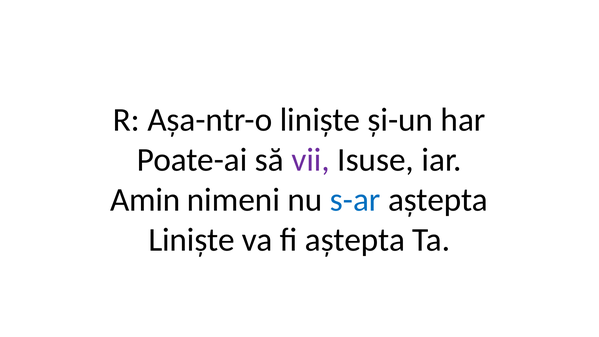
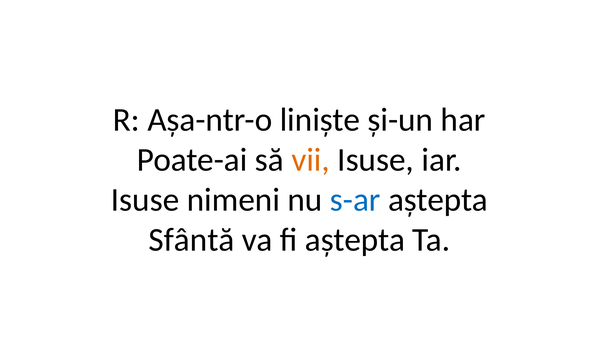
vii colour: purple -> orange (311, 160)
Amin: Amin -> Isuse (145, 200)
Liniște: Liniște -> Sfântă (191, 240)
